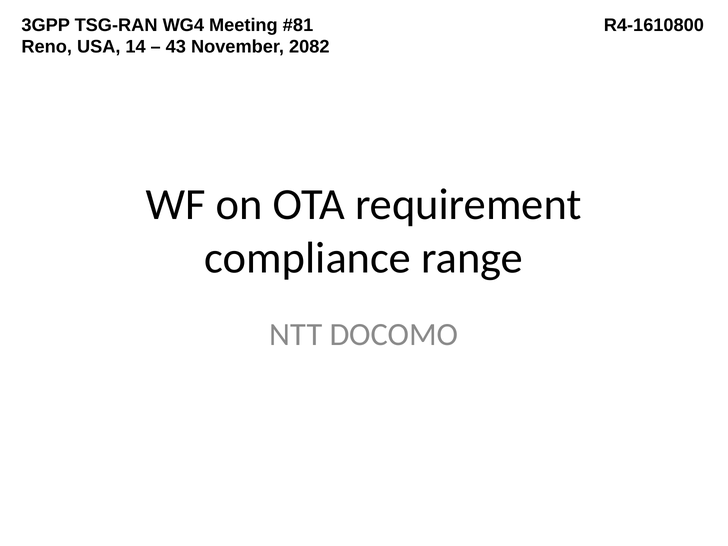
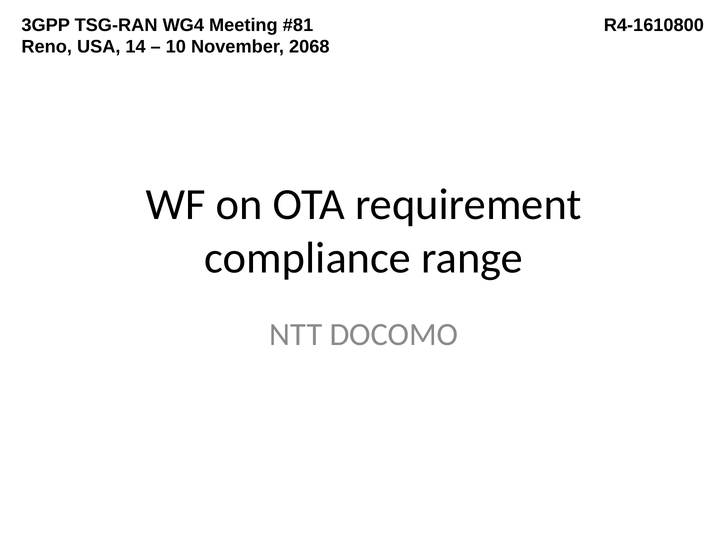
43: 43 -> 10 (176, 47)
2082: 2082 -> 2068 (309, 47)
